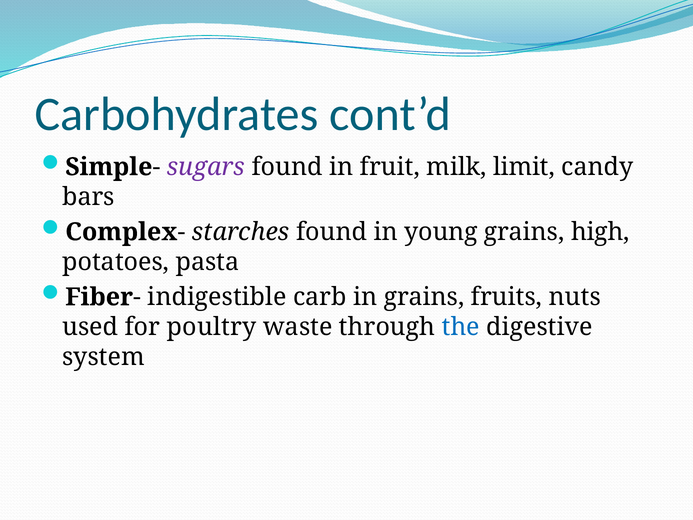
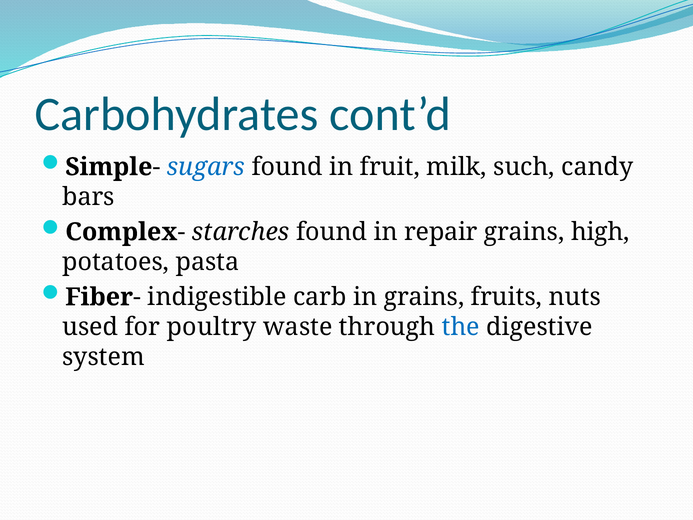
sugars colour: purple -> blue (206, 167)
limit: limit -> such (524, 167)
young: young -> repair (441, 232)
